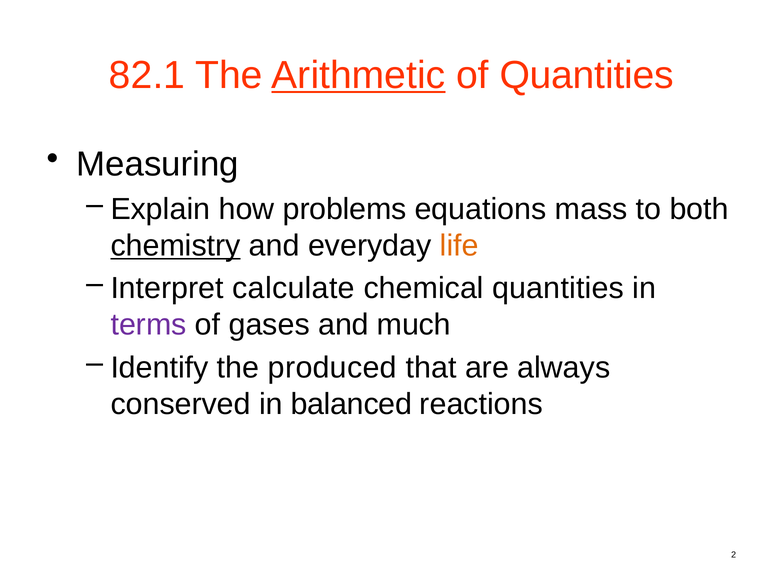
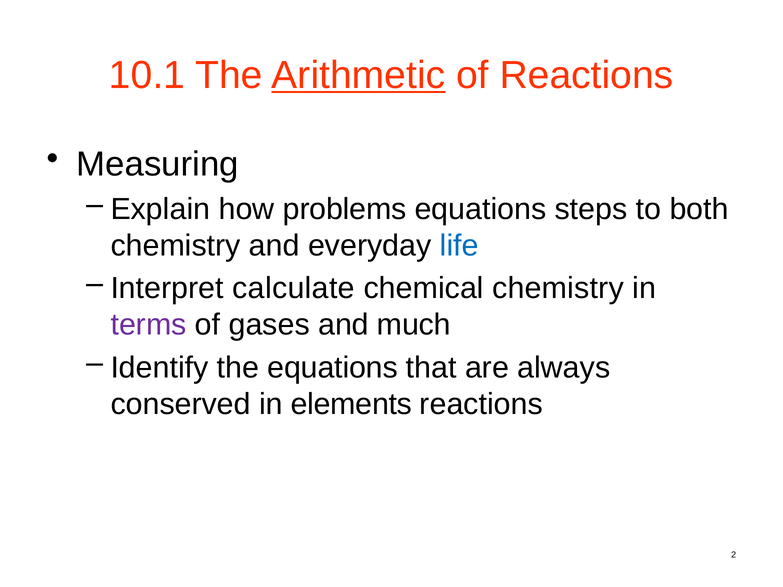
82.1: 82.1 -> 10.1 (147, 75)
of Quantities: Quantities -> Reactions (587, 75)
mass: mass -> steps (591, 209)
chemistry underline: present -> none (176, 246)
life colour: orange -> blue (459, 246)
chemical quantities: quantities -> chemistry (558, 288)
the produced: produced -> equations (333, 368)
balanced: balanced -> elements (351, 404)
